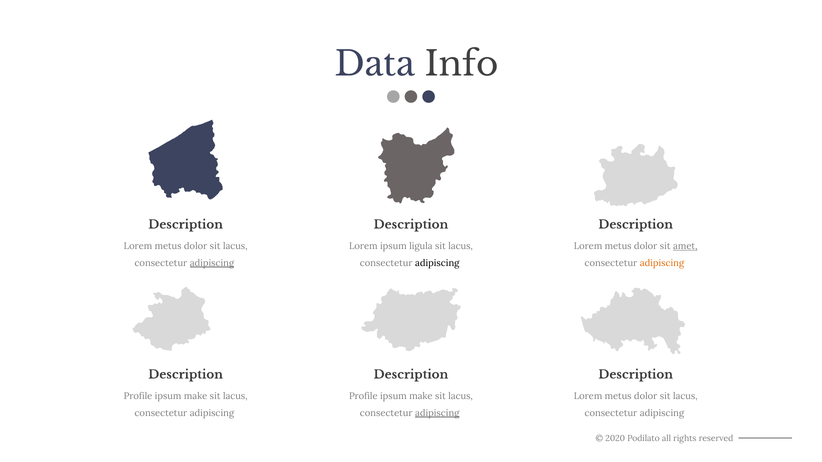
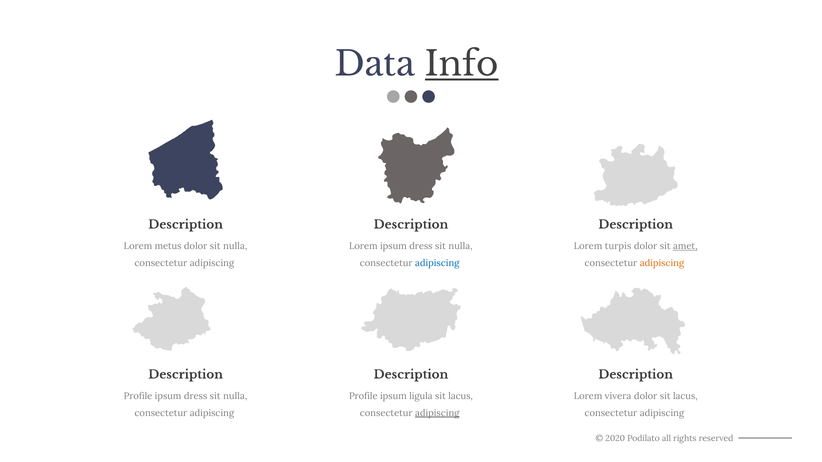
Info underline: none -> present (462, 65)
lacus: lacus -> nulla (235, 246)
Lorem ipsum ligula: ligula -> dress (421, 246)
lacus: lacus -> nulla (461, 246)
metus: metus -> turpis (618, 246)
adipiscing underline: present -> none (212, 263)
adipiscing colour: black -> blue (437, 263)
make: make -> dress (196, 396)
lacus: lacus -> nulla (235, 396)
make: make -> ligula (421, 396)
metus: metus -> vivera (618, 396)
